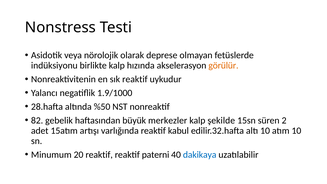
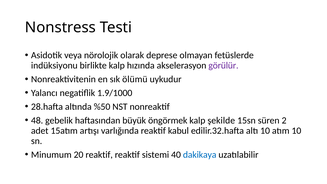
görülür colour: orange -> purple (223, 66)
sık reaktif: reaktif -> ölümü (135, 79)
82: 82 -> 48 (37, 120)
merkezler: merkezler -> öngörmek (168, 120)
paterni: paterni -> sistemi (156, 155)
